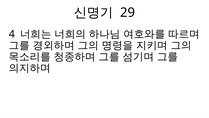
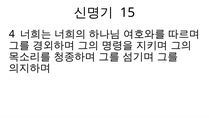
29: 29 -> 15 (128, 13)
